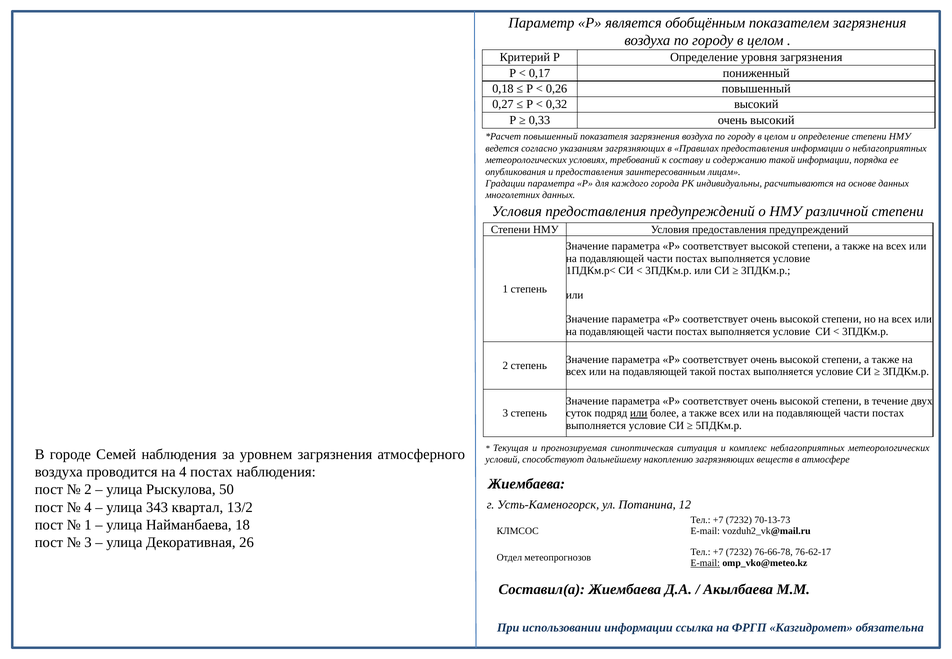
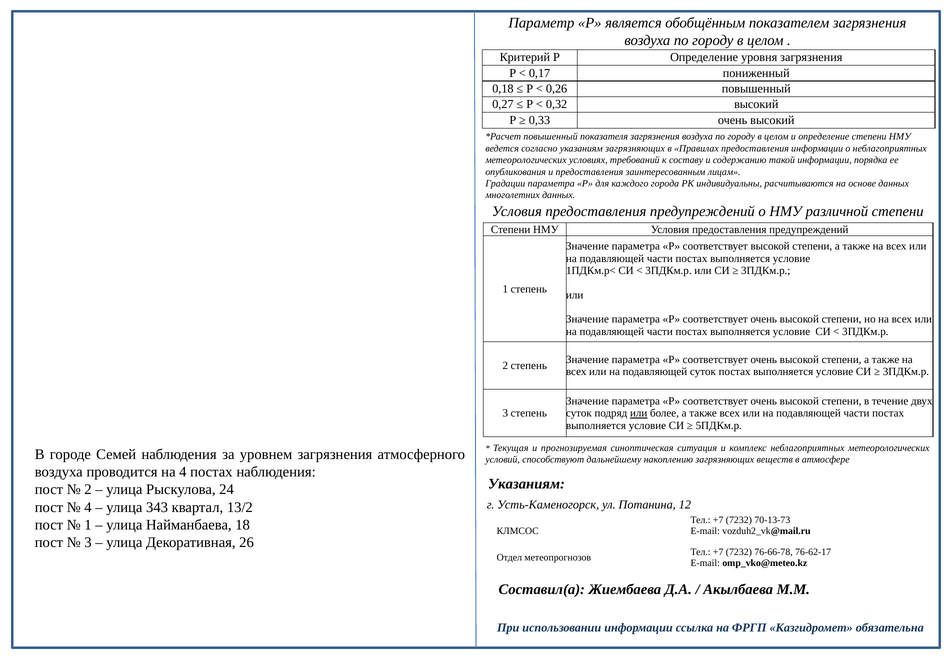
подавляющей такой: такой -> суток (703, 372)
Жиембаева: Жиембаева -> Указаниям (526, 484)
50: 50 -> 24 (227, 490)
E-mail underline: present -> none (705, 563)
